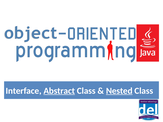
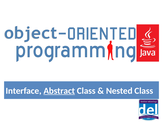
Nested underline: present -> none (119, 91)
